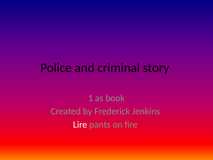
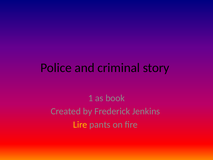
Lire colour: white -> yellow (80, 124)
